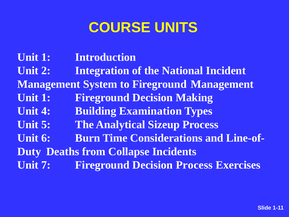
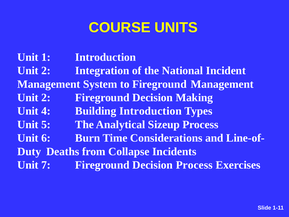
1: 1 -> 2 (46, 97)
Building Examination: Examination -> Introduction (150, 111)
